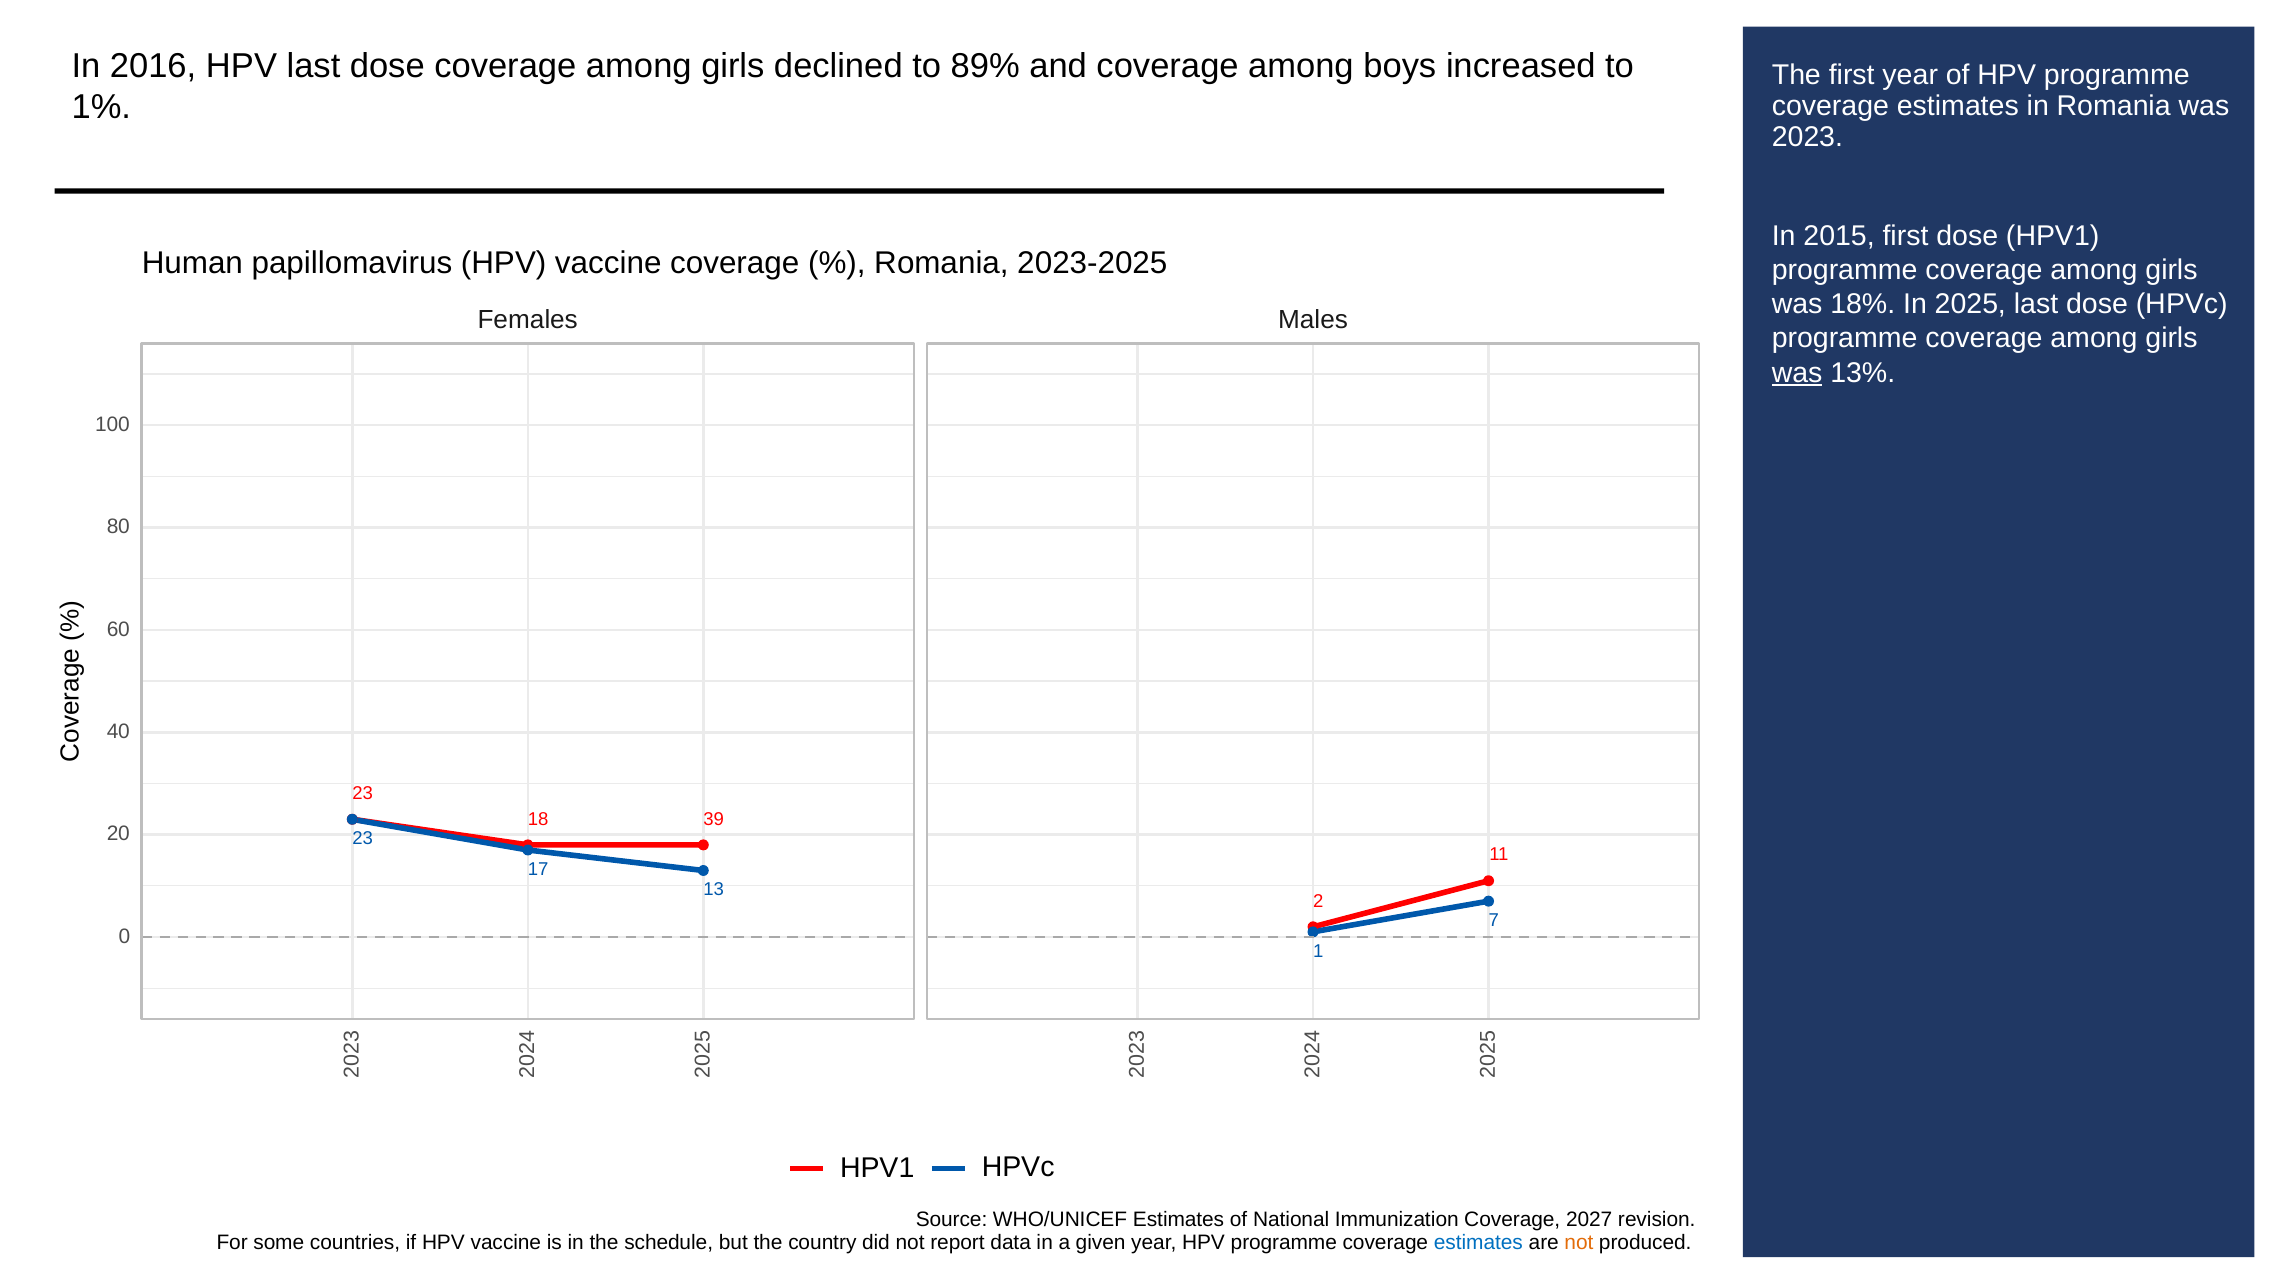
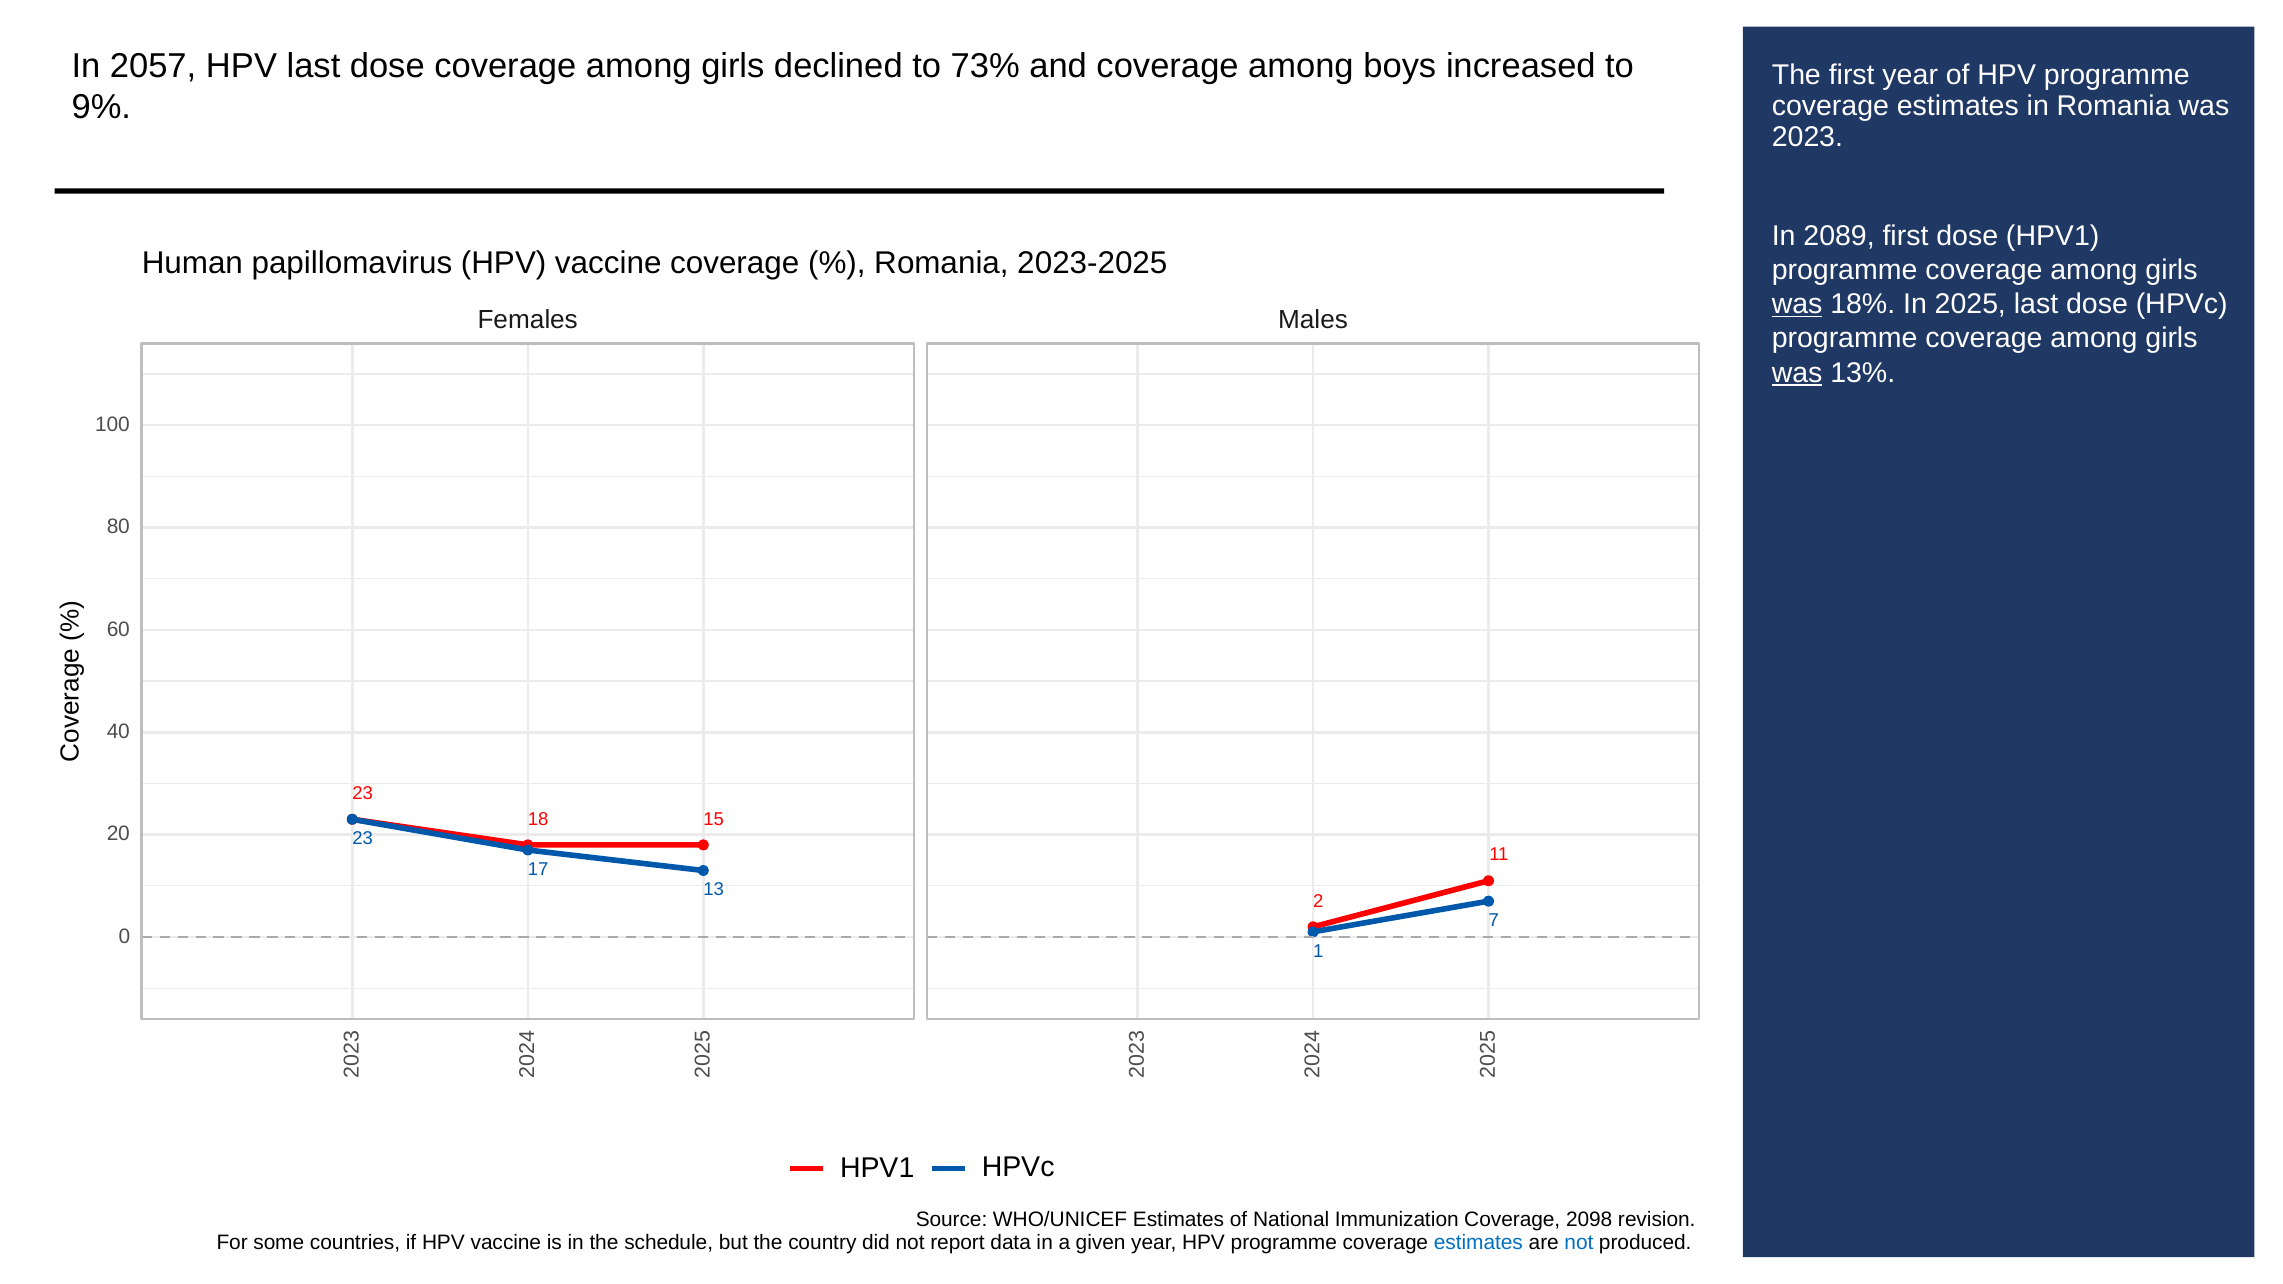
2016: 2016 -> 2057 (153, 66)
89%: 89% -> 73% (985, 66)
1%: 1% -> 9% (101, 107)
2015: 2015 -> 2089 (1839, 236)
was underline: none -> present (1797, 304)
39: 39 -> 15 (714, 819)
2027: 2027 -> 2098 (1589, 1220)
not colour: orange -> blue (1579, 1243)
